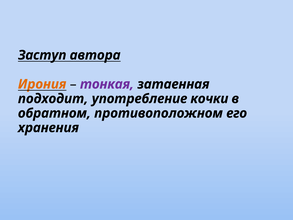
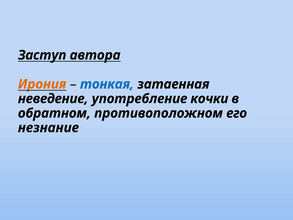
тонкая colour: purple -> blue (107, 84)
подходит: подходит -> неведение (53, 99)
хранения: хранения -> незнание (48, 128)
